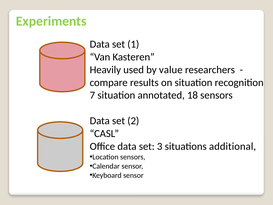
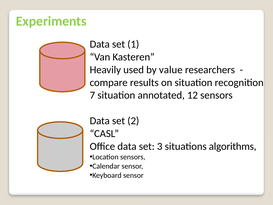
18: 18 -> 12 (192, 95)
additional: additional -> algorithms (233, 146)
